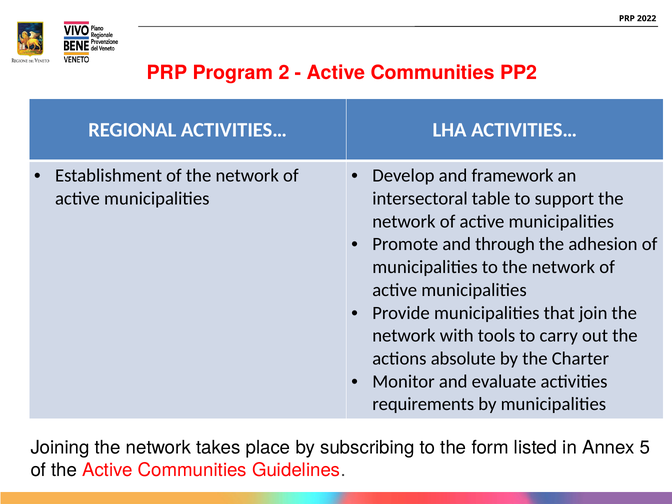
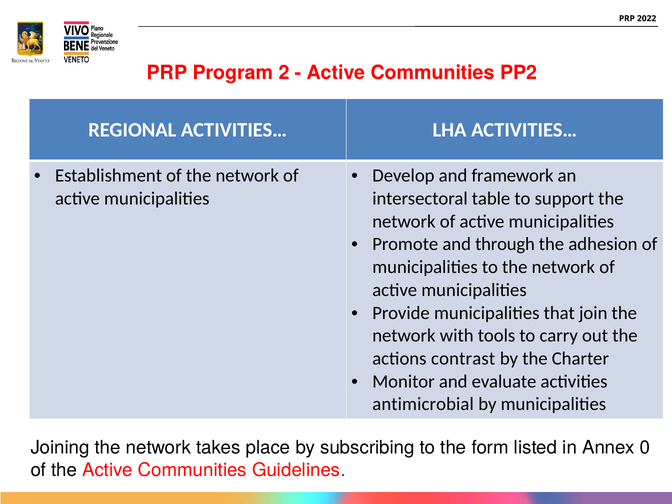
absolute: absolute -> contrast (463, 359)
requirements: requirements -> antimicrobial (423, 404)
5: 5 -> 0 (645, 448)
